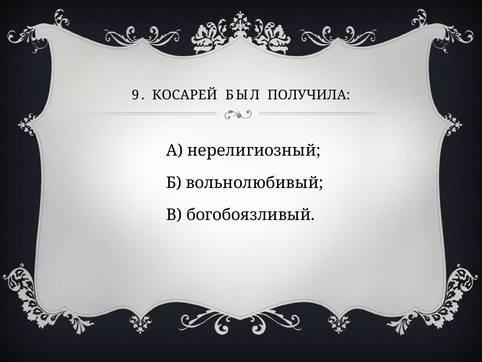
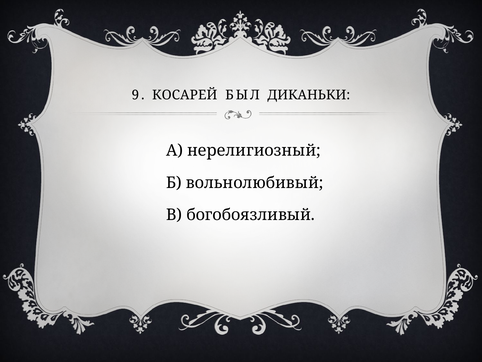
ПОЛУЧИЛА: ПОЛУЧИЛА -> ДИКАНЬКИ (309, 95)
